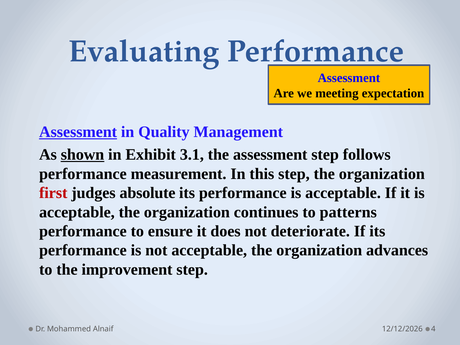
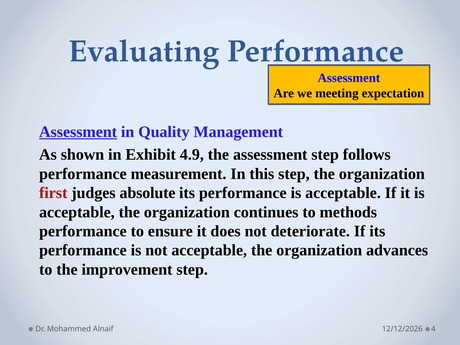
shown underline: present -> none (82, 155)
3.1: 3.1 -> 4.9 (192, 155)
patterns: patterns -> methods (348, 212)
